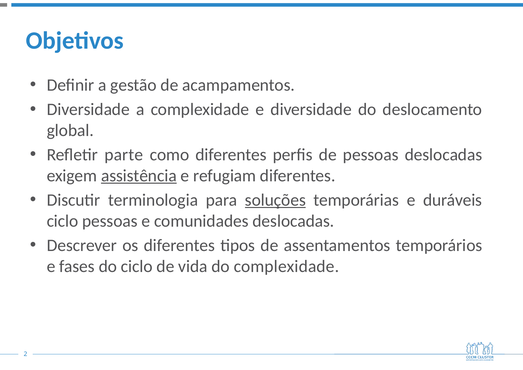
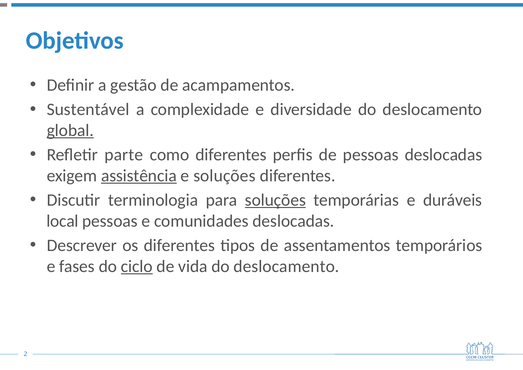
Diversidade: Diversidade -> Sustentável (88, 109)
global underline: none -> present (70, 130)
e refugiam: refugiam -> soluções (224, 176)
ciclo: ciclo -> local (63, 221)
ciclo underline: none -> present (137, 266)
vida do complexidade: complexidade -> deslocamento (286, 266)
